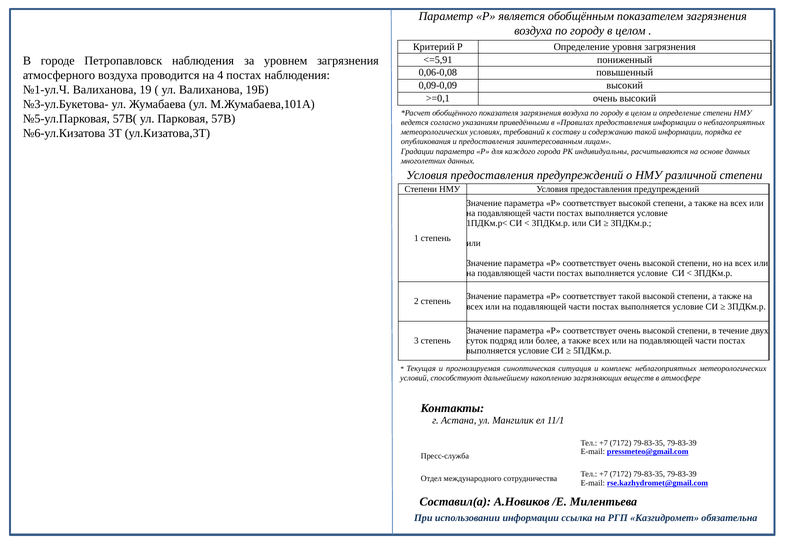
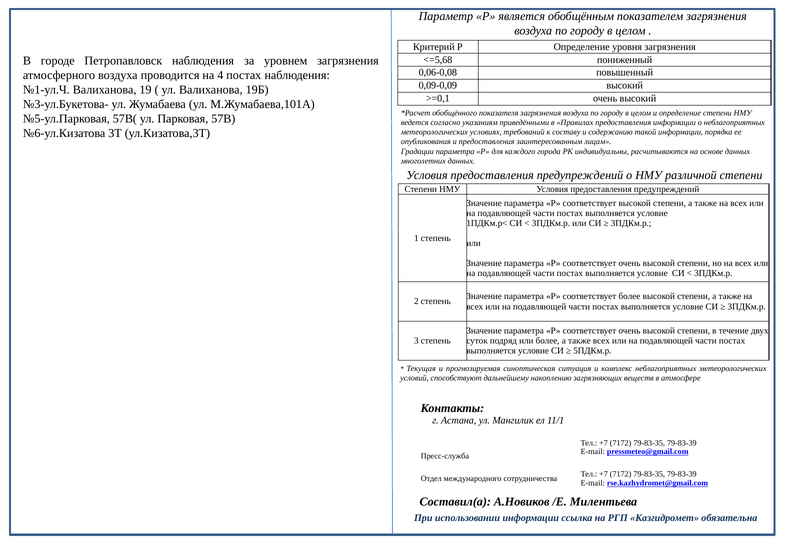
<=5,91: <=5,91 -> <=5,68 (438, 60)
соответствует такой: такой -> более (629, 296)
